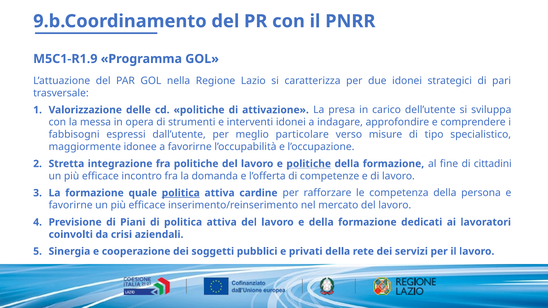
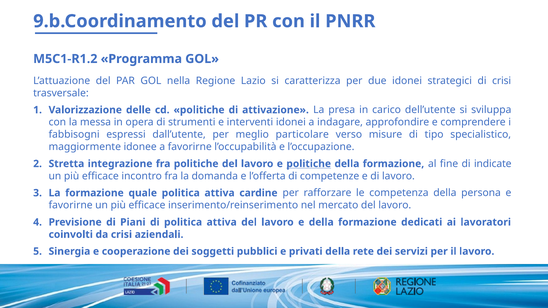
M5C1-R1.9: M5C1-R1.9 -> M5C1-R1.2 (65, 59)
di pari: pari -> crisi (502, 81)
cittadini: cittadini -> indicate (493, 164)
politica underline: present -> none (181, 193)
